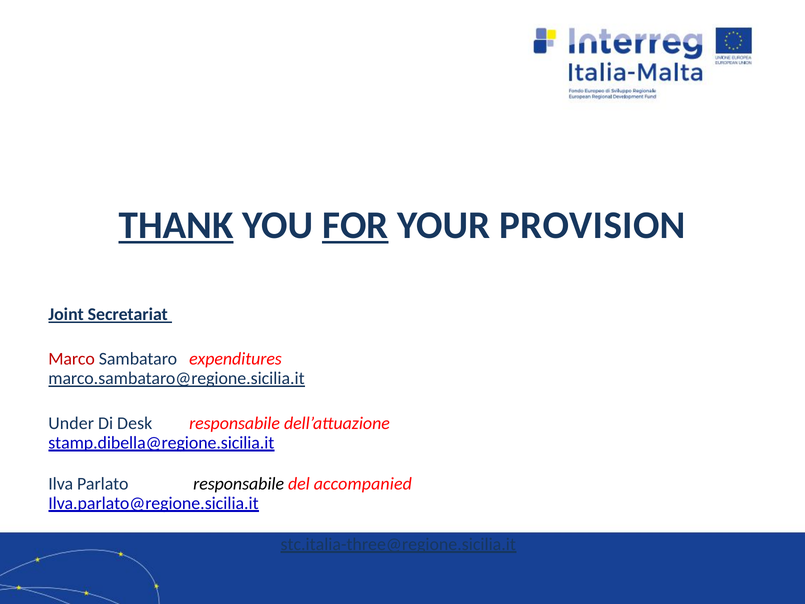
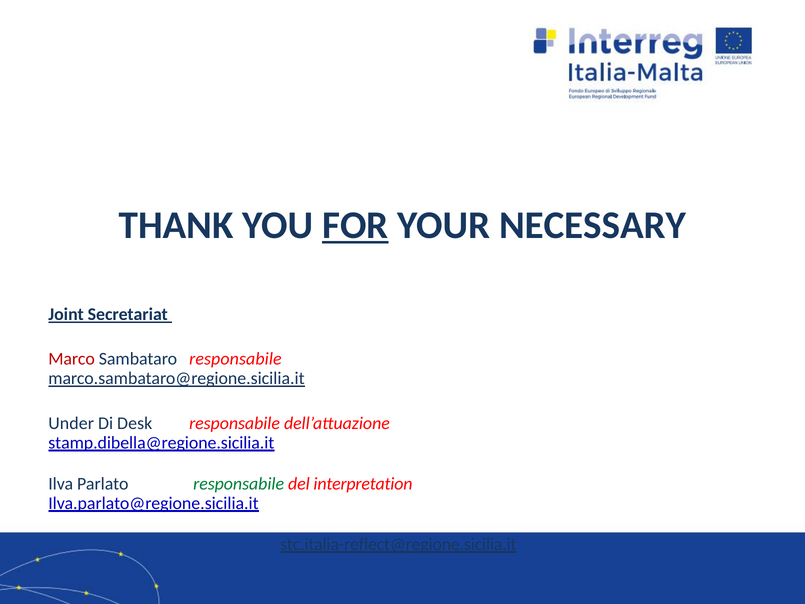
THANK underline: present -> none (176, 225)
PROVISION: PROVISION -> NECESSARY (593, 225)
Sambataro expenditures: expenditures -> responsabile (235, 359)
responsabile colour: black -> green (239, 484)
accompanied: accompanied -> interpretation (363, 484)
stc.italia-three@regione.sicilia.it: stc.italia-three@regione.sicilia.it -> stc.italia-reflect@regione.sicilia.it (398, 544)
